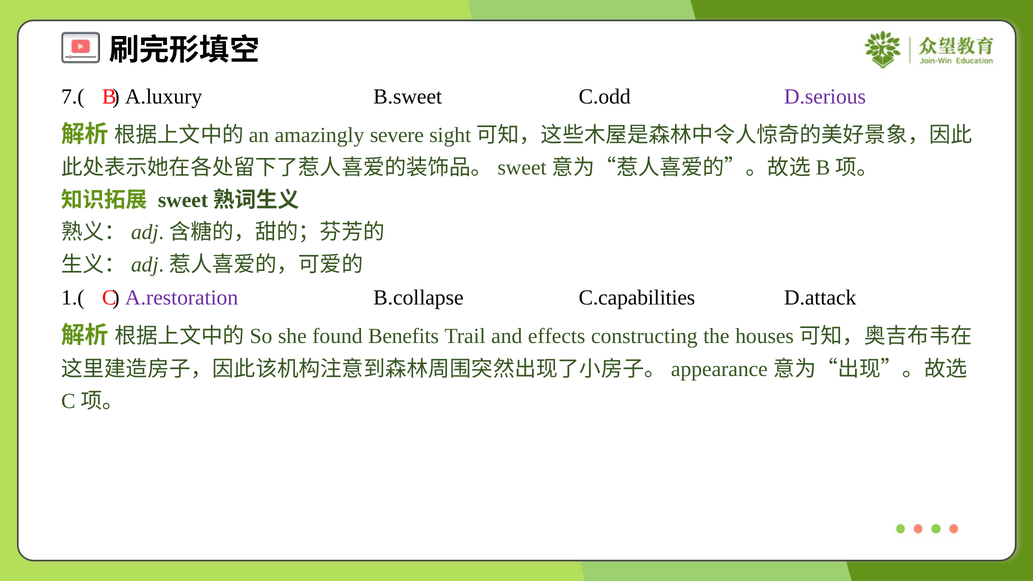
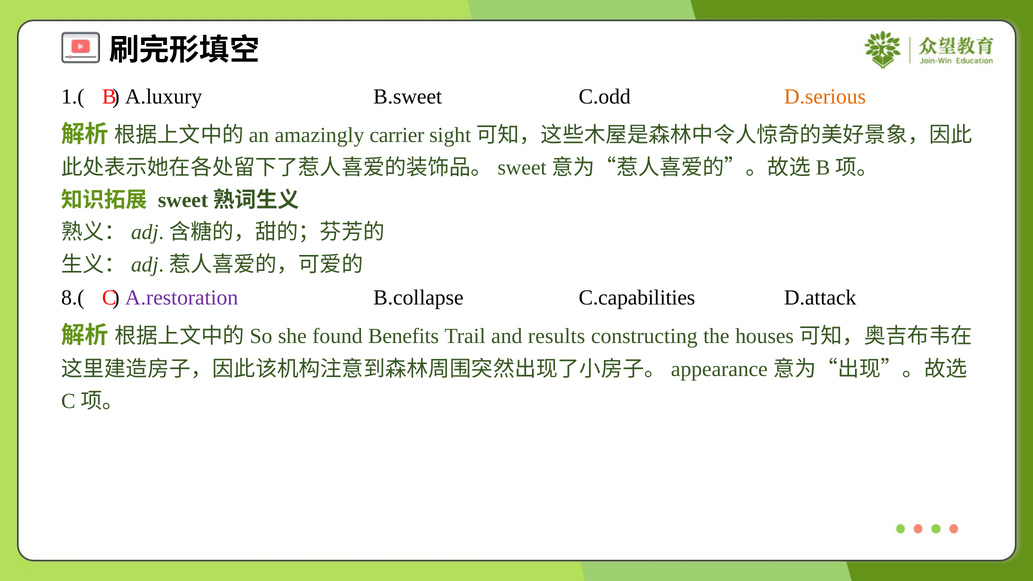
7.(: 7.( -> 1.( (73, 97)
D.serious colour: purple -> orange (825, 97)
severe: severe -> carrier (397, 135)
1.(: 1.( -> 8.( (73, 298)
effects: effects -> results (557, 336)
